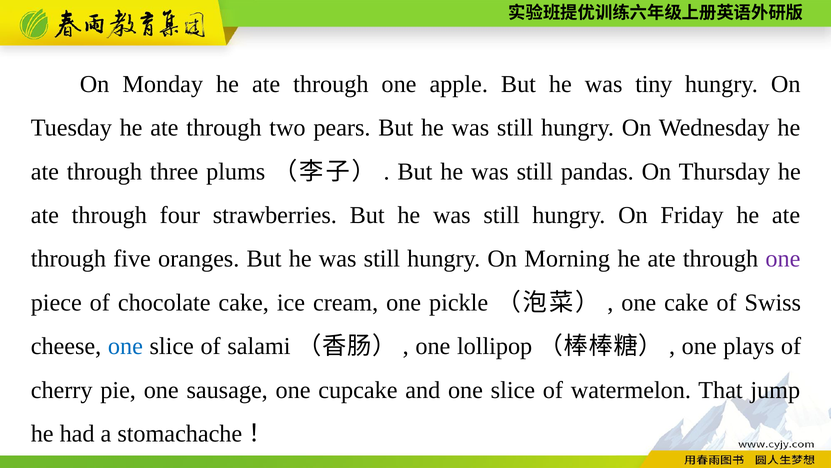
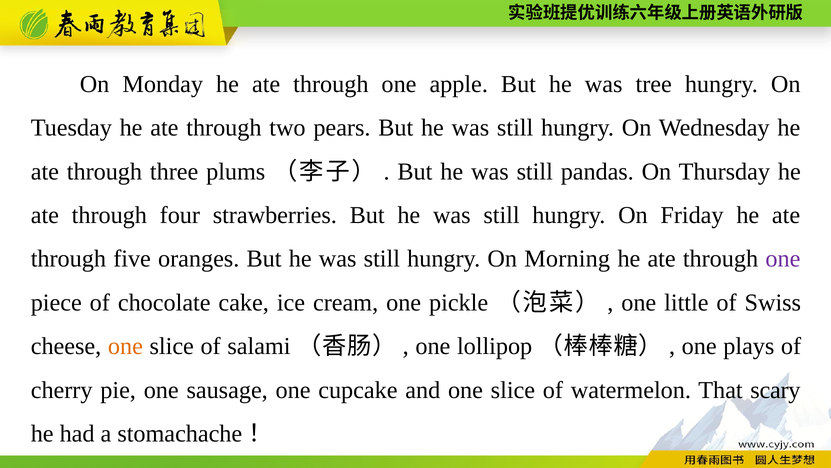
tiny: tiny -> tree (654, 84)
one cake: cake -> little (686, 302)
one colour: blue -> orange (125, 346)
jump: jump -> scary (775, 390)
